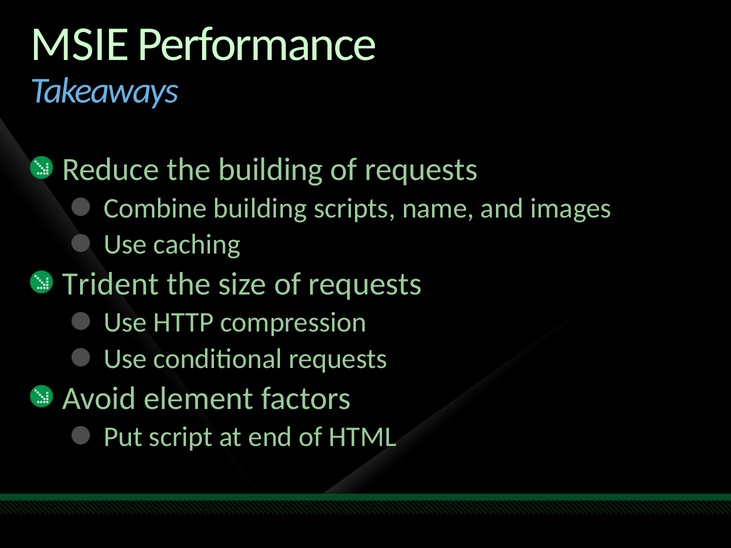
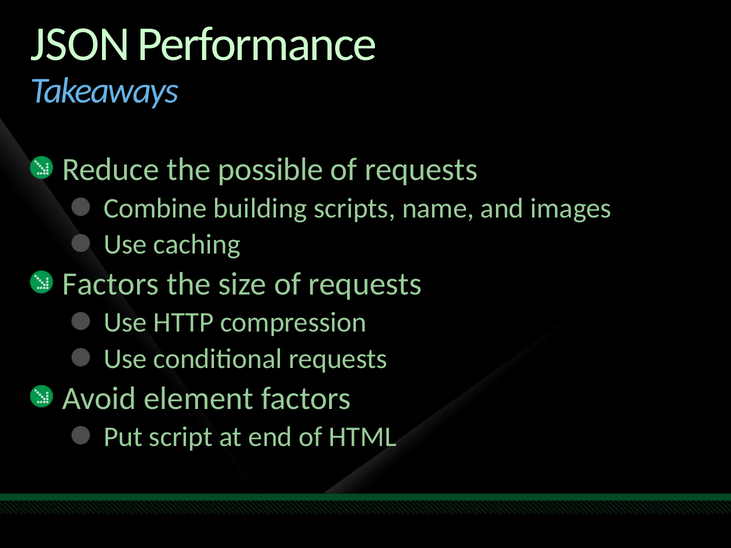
MSIE: MSIE -> JSON (80, 44)
the building: building -> possible (271, 170)
Trident: Trident -> Factors (111, 284)
